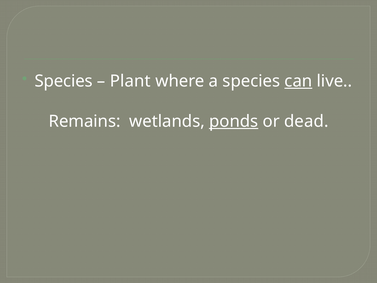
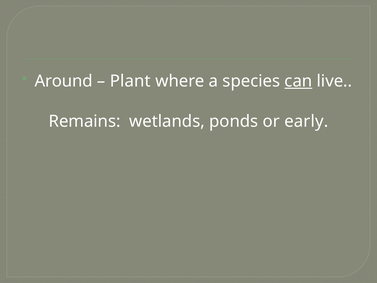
Species: Species -> Around (64, 81)
ponds underline: present -> none (234, 121)
dead: dead -> early (306, 121)
